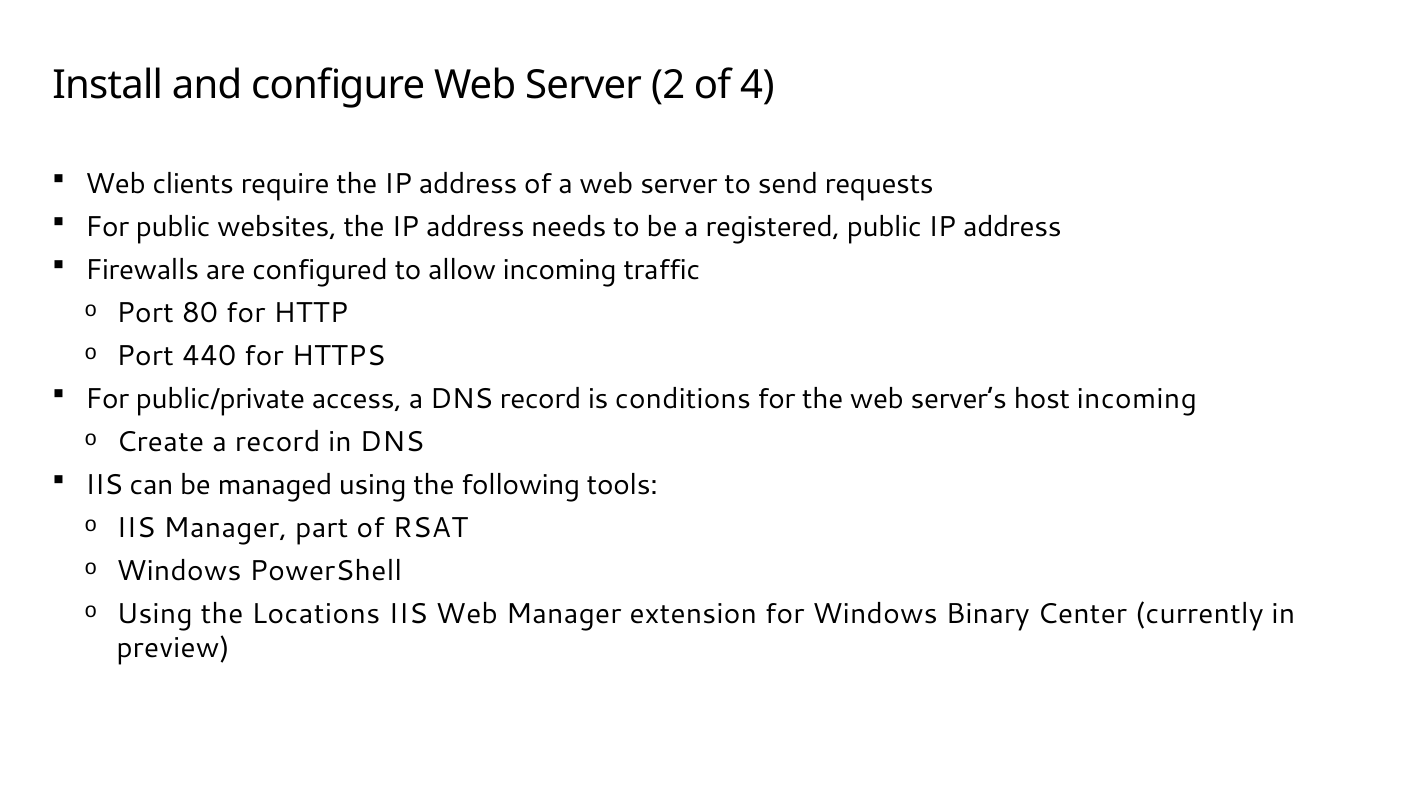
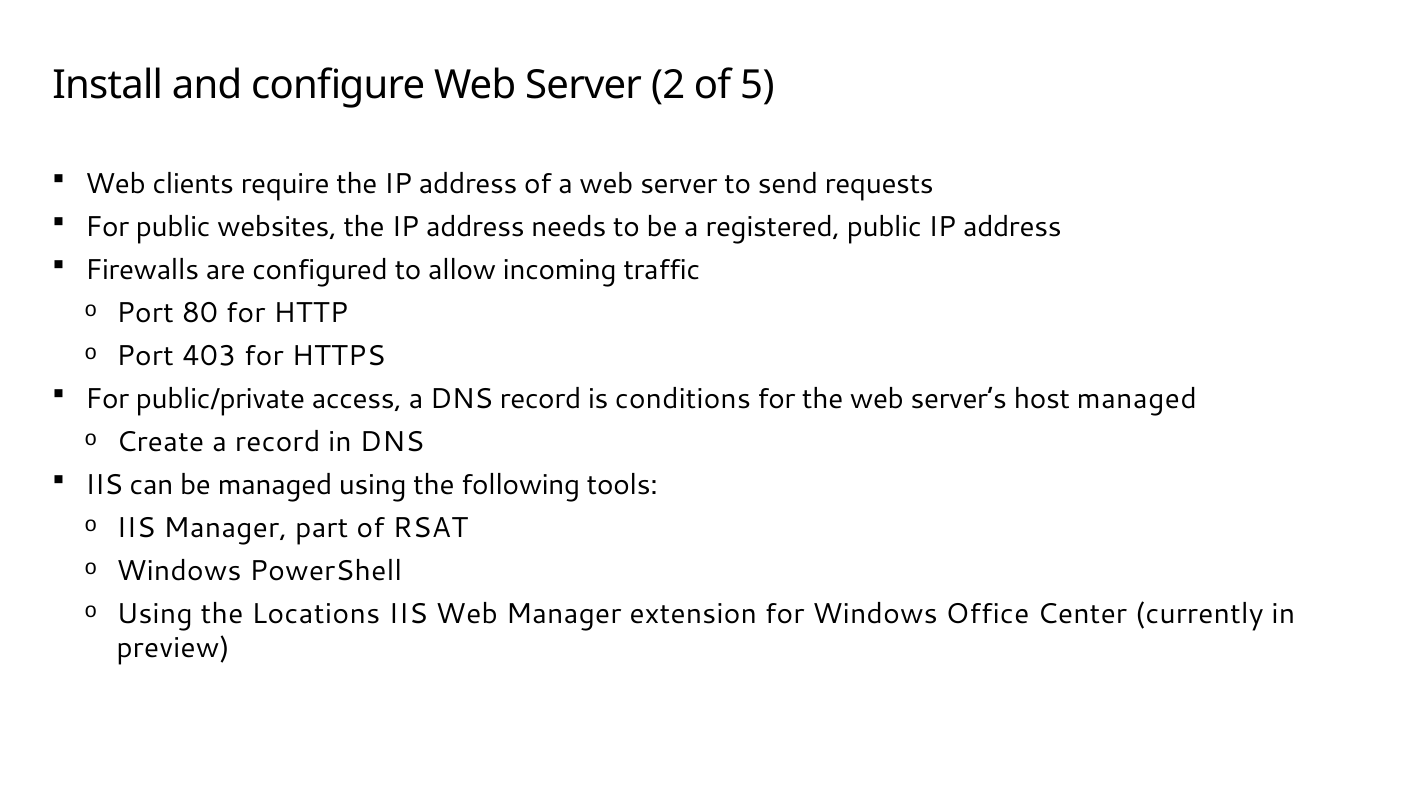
4: 4 -> 5 (757, 85)
440: 440 -> 403 (209, 356)
host incoming: incoming -> managed (1137, 399)
Binary: Binary -> Office (988, 614)
